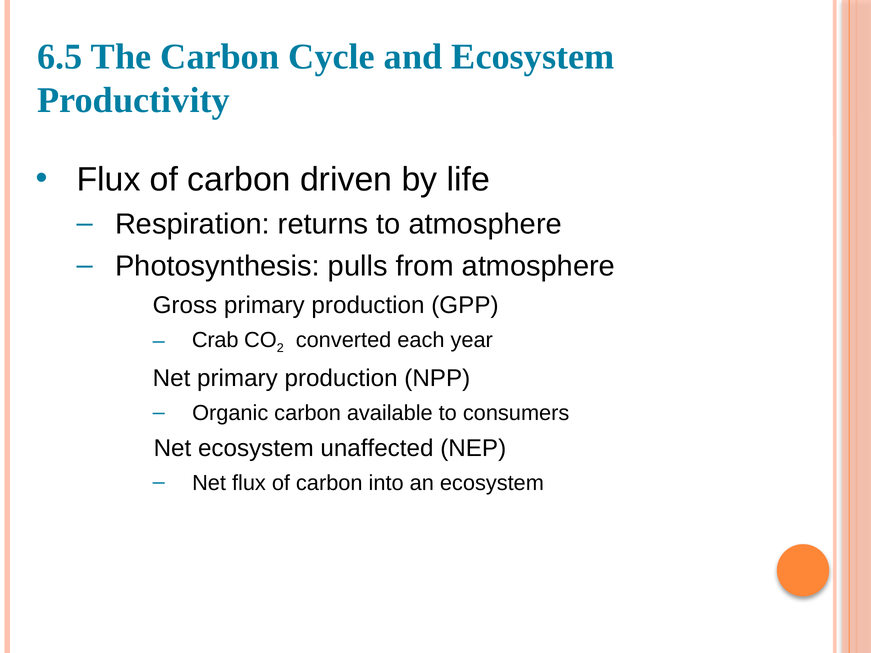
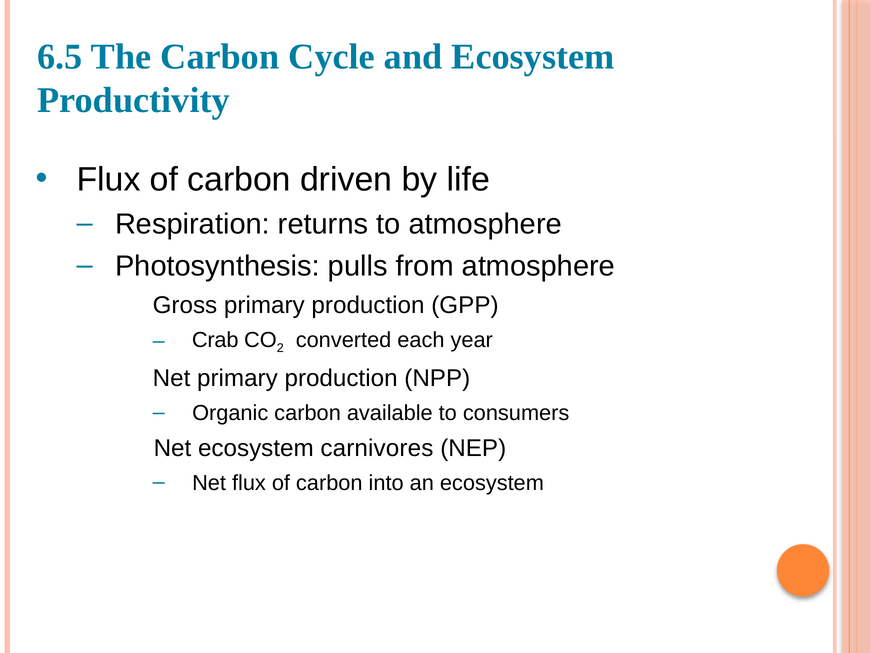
unaffected: unaffected -> carnivores (377, 448)
